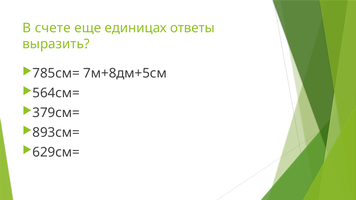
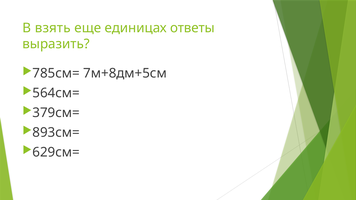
счете: счете -> взять (53, 28)
